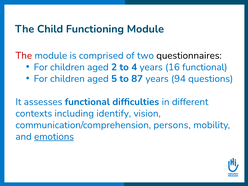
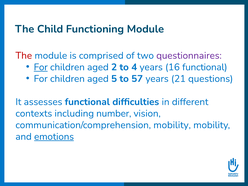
questionnaires colour: black -> purple (189, 56)
For underline: none -> present (41, 67)
87: 87 -> 57 (137, 79)
94: 94 -> 21 (178, 79)
identify: identify -> number (114, 113)
communication/comprehension persons: persons -> mobility (172, 125)
